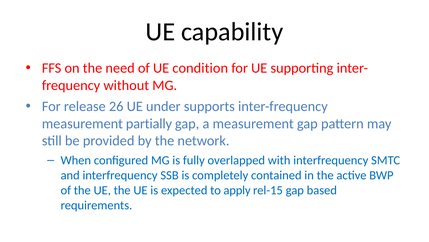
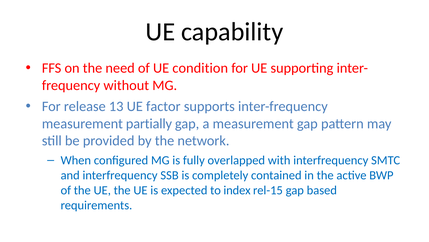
26: 26 -> 13 (116, 106)
under: under -> factor (163, 106)
apply: apply -> index (237, 190)
